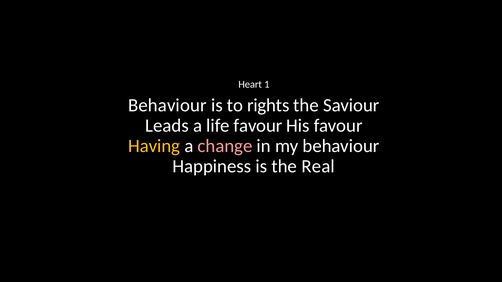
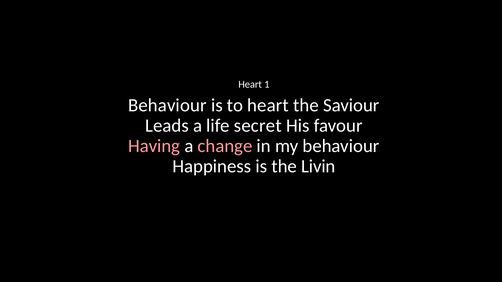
to rights: rights -> heart (268, 105)
life favour: favour -> secret (258, 126)
Having colour: yellow -> pink (154, 146)
Real: Real -> Livin (318, 166)
